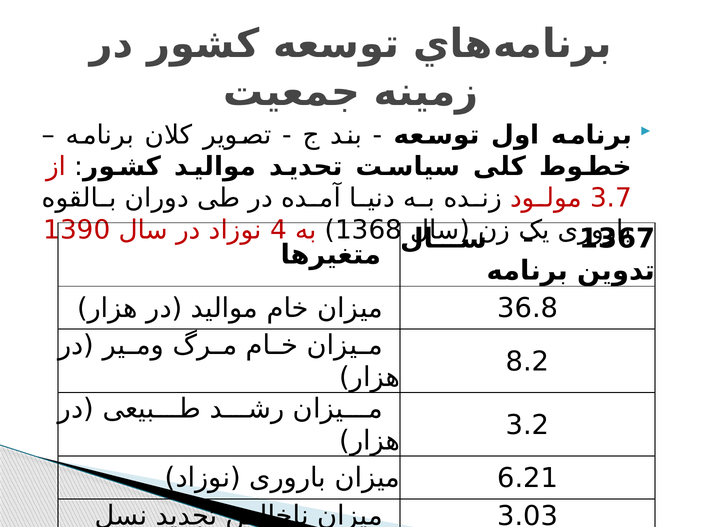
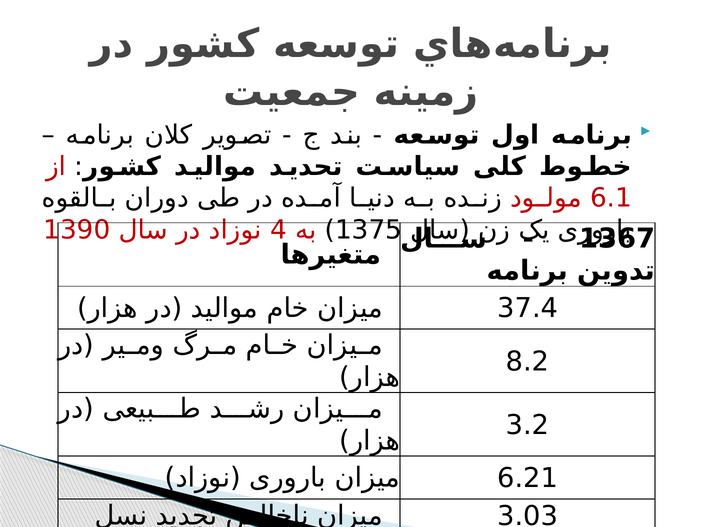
3.7: 3.7 -> 6.1 (611, 198)
1368: 1368 -> 1375 (369, 230)
36.8: 36.8 -> 37.4 (528, 308)
